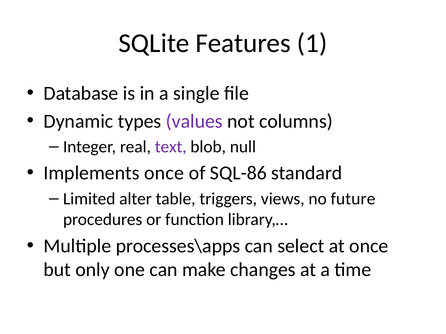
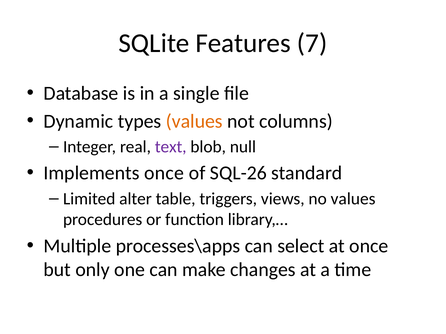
1: 1 -> 7 (312, 43)
values colour: purple -> orange (194, 121)
SQL-86: SQL-86 -> SQL-26 (238, 173)
no future: future -> values (353, 199)
